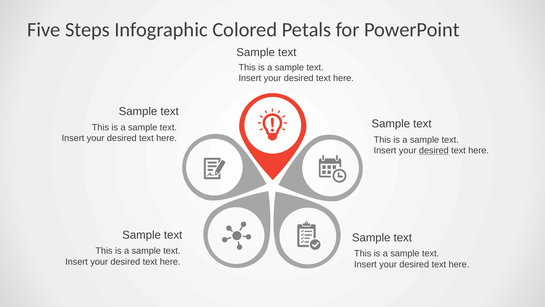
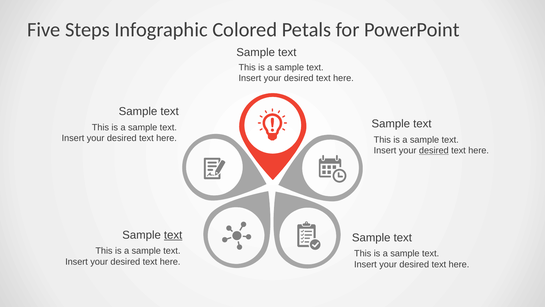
text underline: none -> present (173, 235)
